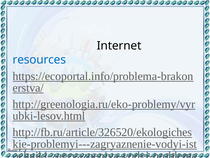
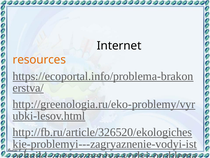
resources colour: blue -> orange (39, 60)
